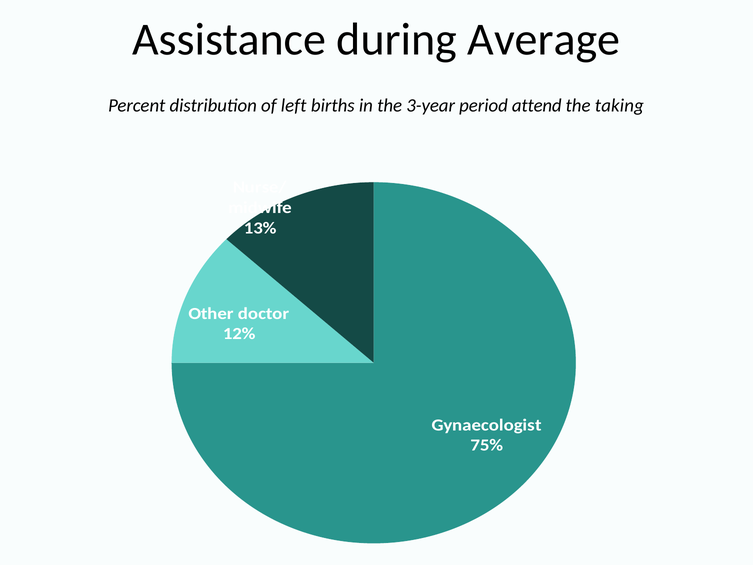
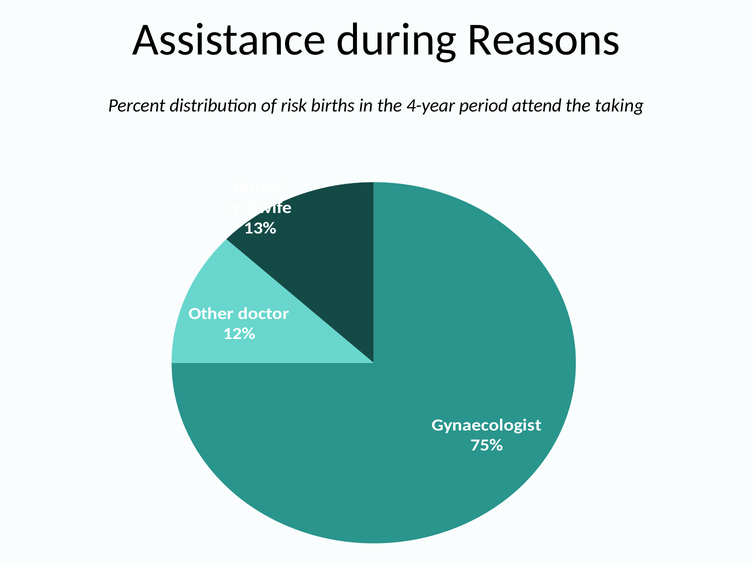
Average: Average -> Reasons (544, 40)
left: left -> risk (294, 105)
3-year: 3-year -> 4-year (431, 105)
